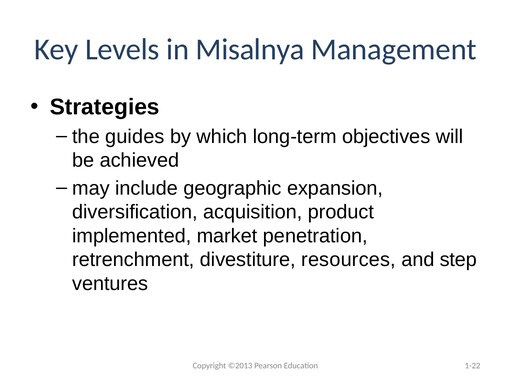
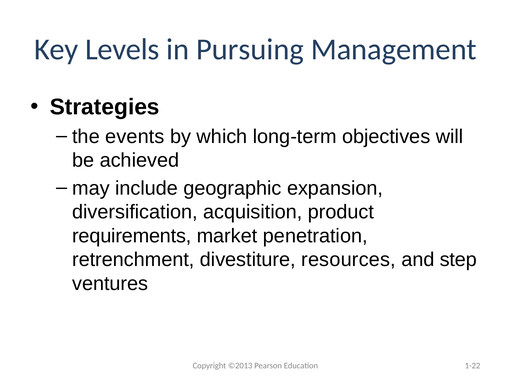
Misalnya: Misalnya -> Pursuing (250, 49)
guides: guides -> events (135, 137)
implemented: implemented -> requirements (132, 236)
